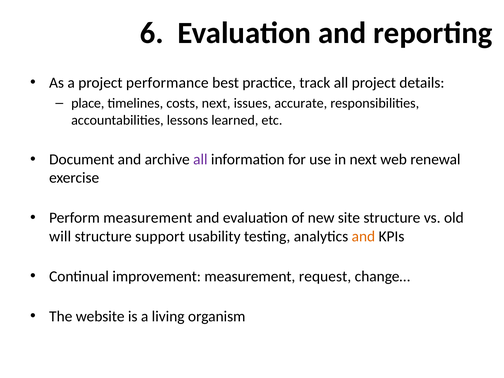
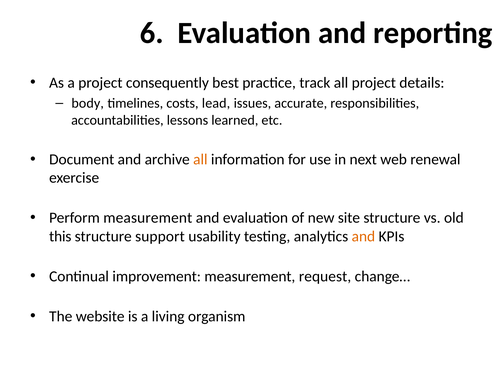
performance: performance -> consequently (167, 83)
place: place -> body (88, 103)
costs next: next -> lead (216, 103)
all colour: purple -> orange (200, 159)
will: will -> this (60, 236)
